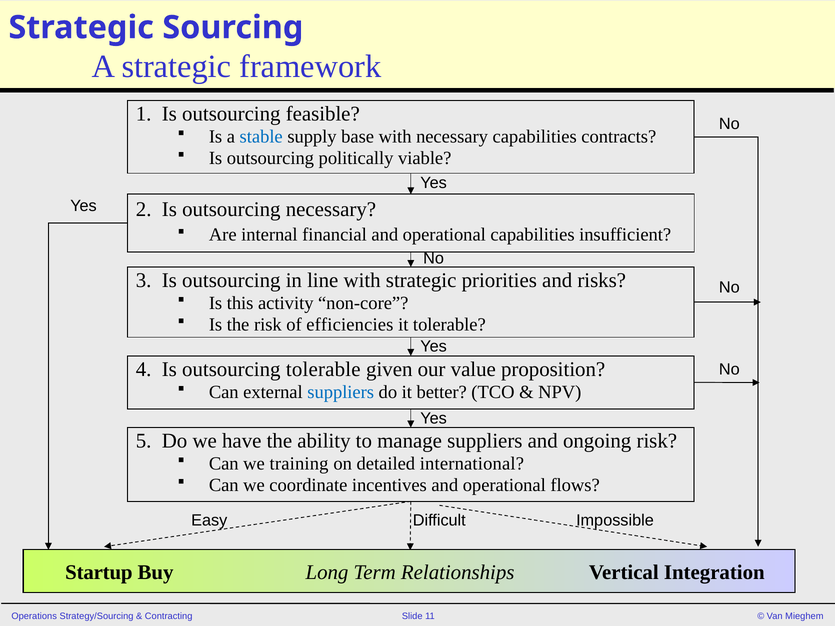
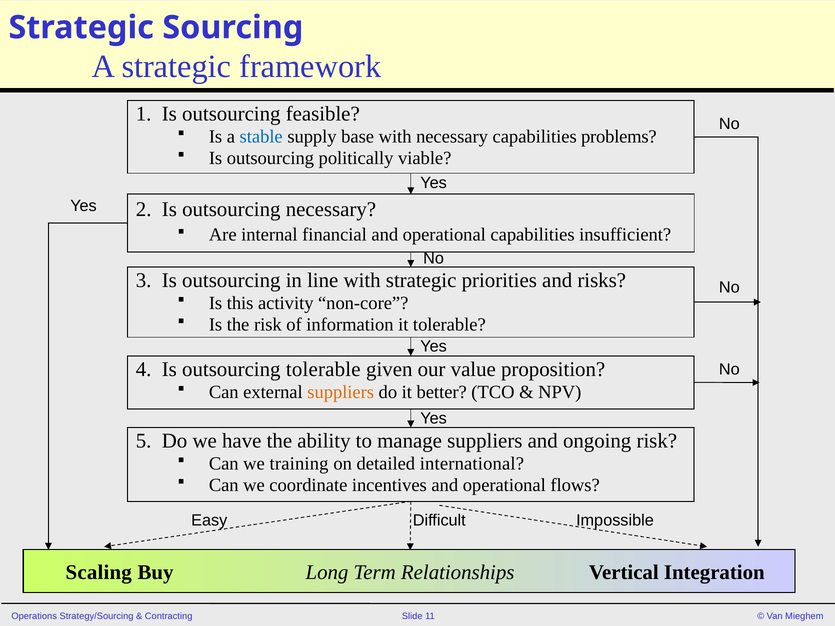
contracts: contracts -> problems (619, 137)
efficiencies: efficiencies -> information (350, 325)
suppliers colour: blue -> orange (341, 392)
Startup: Startup -> Scaling (99, 573)
